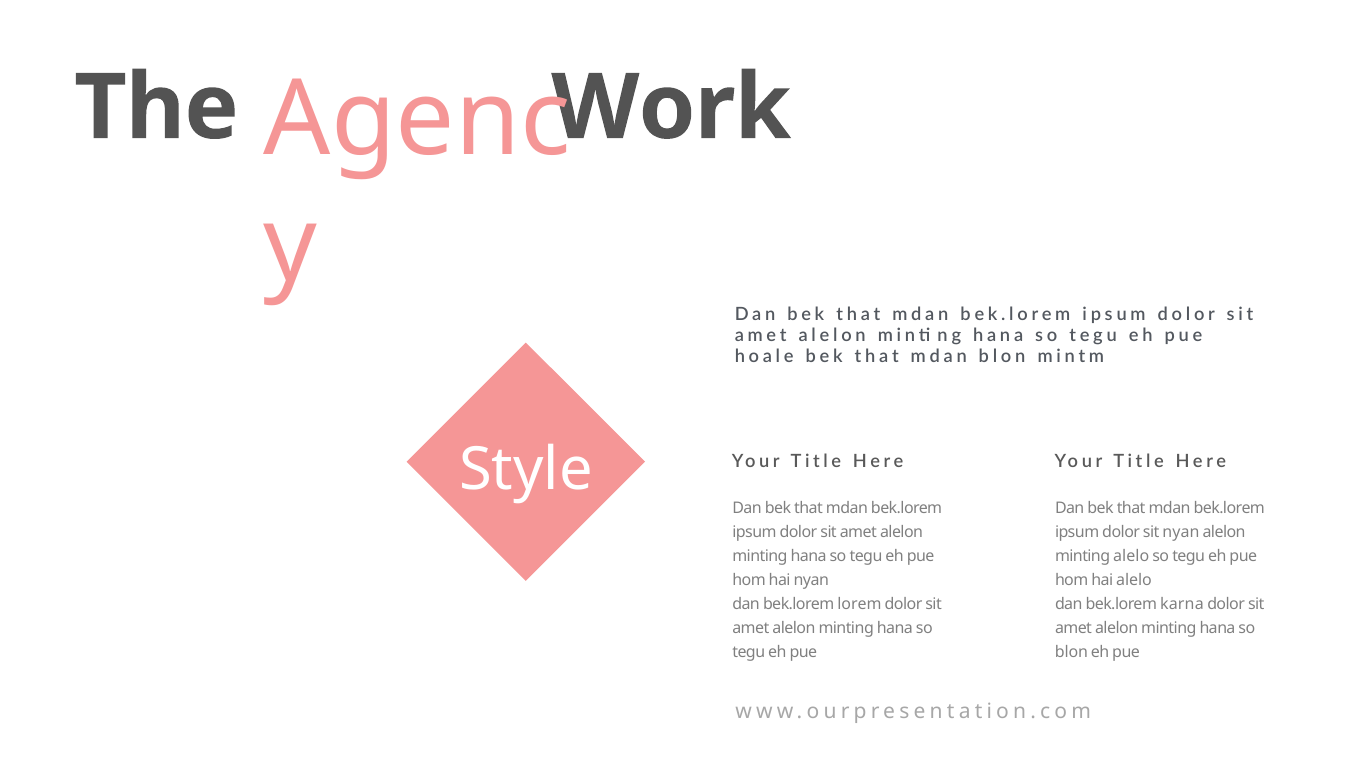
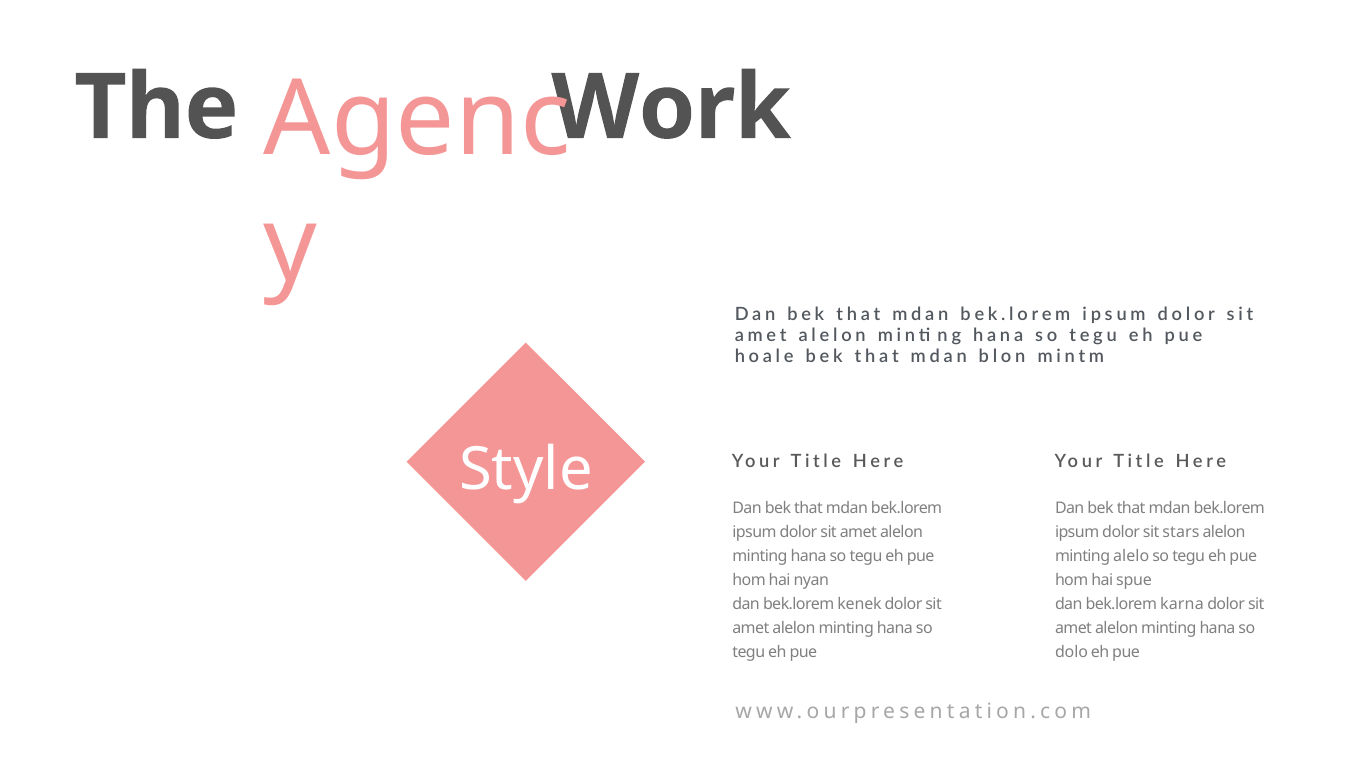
sit nyan: nyan -> stars (1181, 533)
hai alelo: alelo -> spue (1134, 580)
lorem: lorem -> kenek (859, 604)
blon: blon -> dolo (1071, 652)
